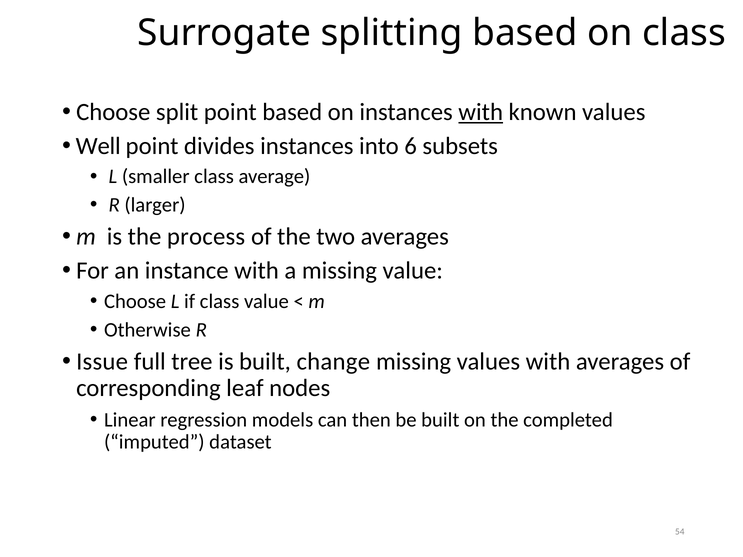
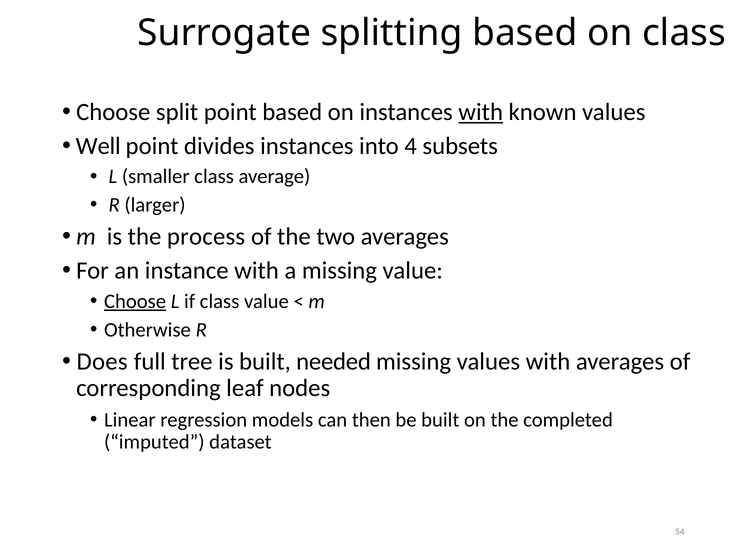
6: 6 -> 4 (411, 146)
Choose underline: none -> present (135, 301)
Issue: Issue -> Does (102, 362)
change: change -> needed (334, 362)
